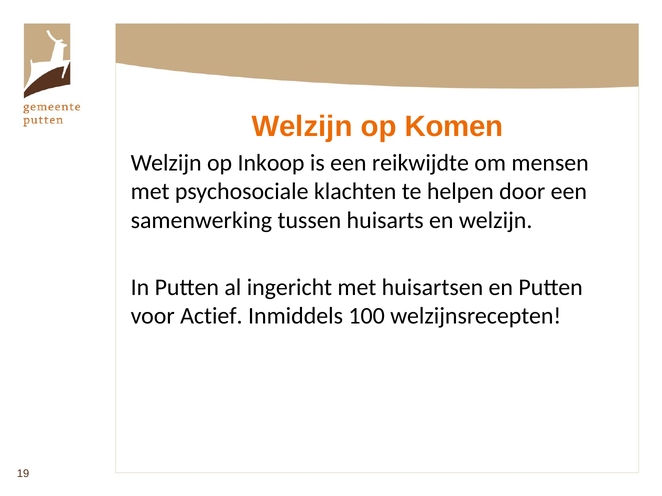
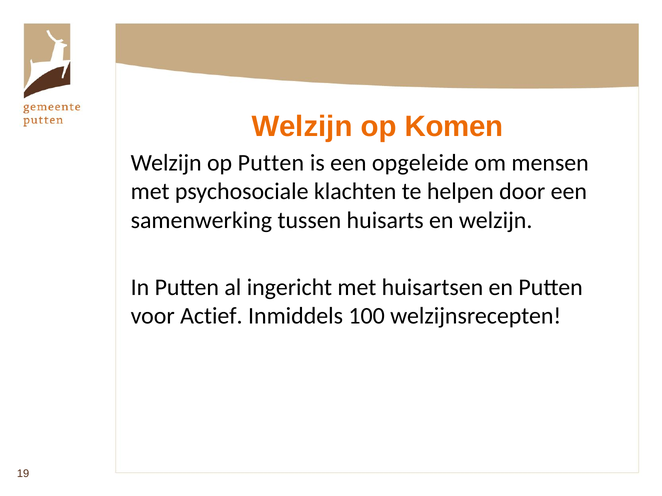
op Inkoop: Inkoop -> Putten (271, 163)
reikwijdte: reikwijdte -> opgeleide (420, 163)
